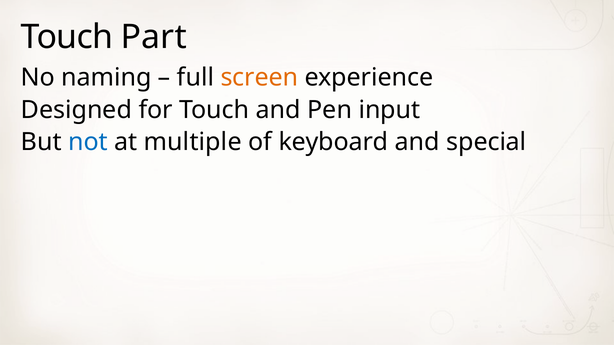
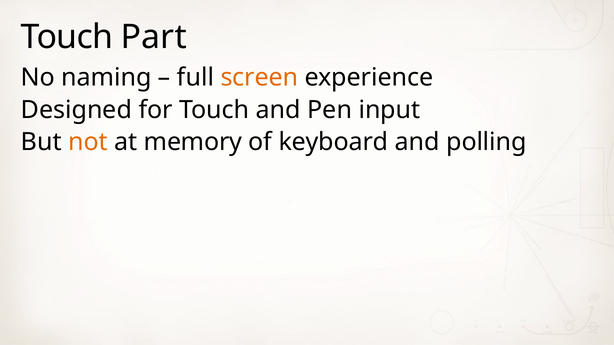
not colour: blue -> orange (88, 142)
multiple: multiple -> memory (193, 142)
special: special -> polling (486, 142)
